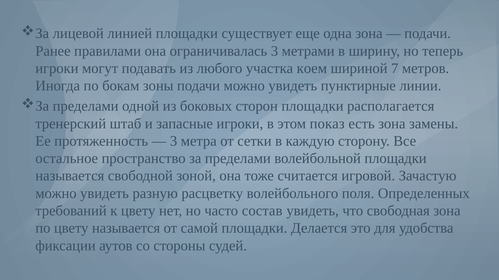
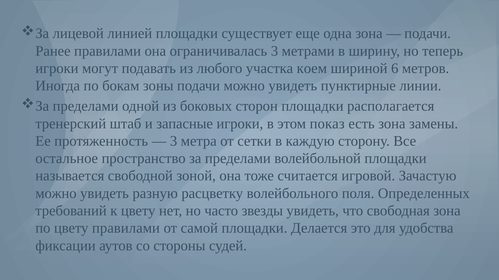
7: 7 -> 6 (395, 69)
состав: состав -> звезды (262, 211)
цвету называется: называется -> правилами (126, 229)
